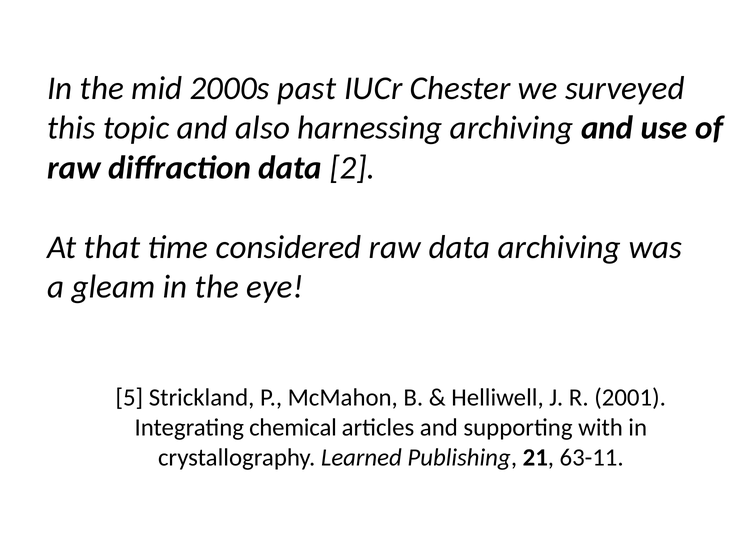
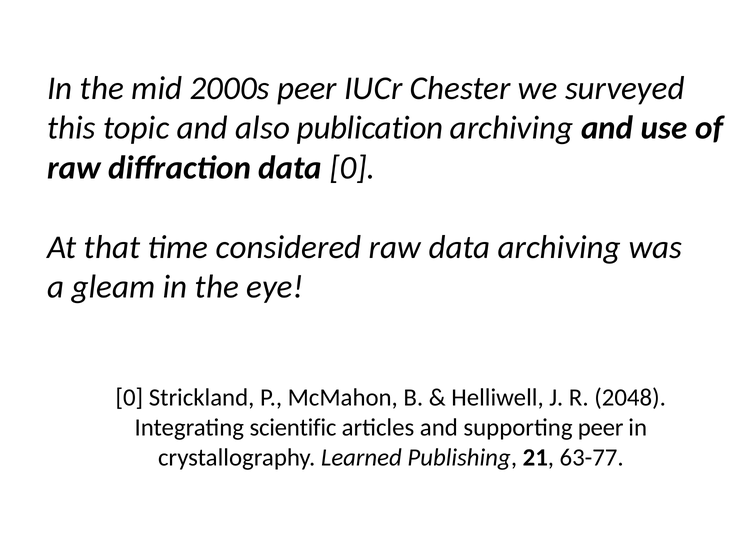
2000s past: past -> peer (307, 88)
harnessing: harnessing -> publication (370, 128)
data 2: 2 -> 0 (352, 168)
5: 5 -> 0 (129, 398)
2001: 2001 -> 2048 (630, 398)
chemical: chemical -> scientific (293, 427)
supporting with: with -> peer (601, 427)
63-11: 63-11 -> 63-77 (592, 457)
